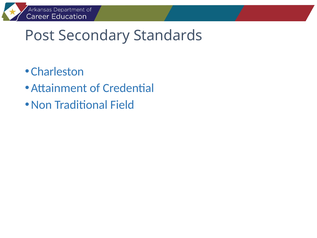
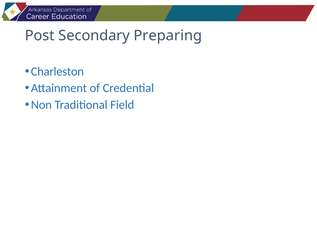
Standards: Standards -> Preparing (168, 36)
